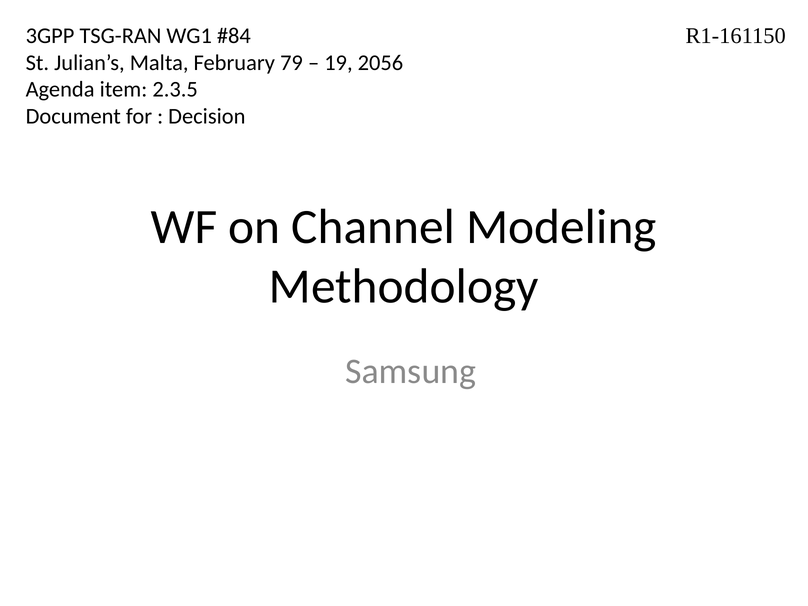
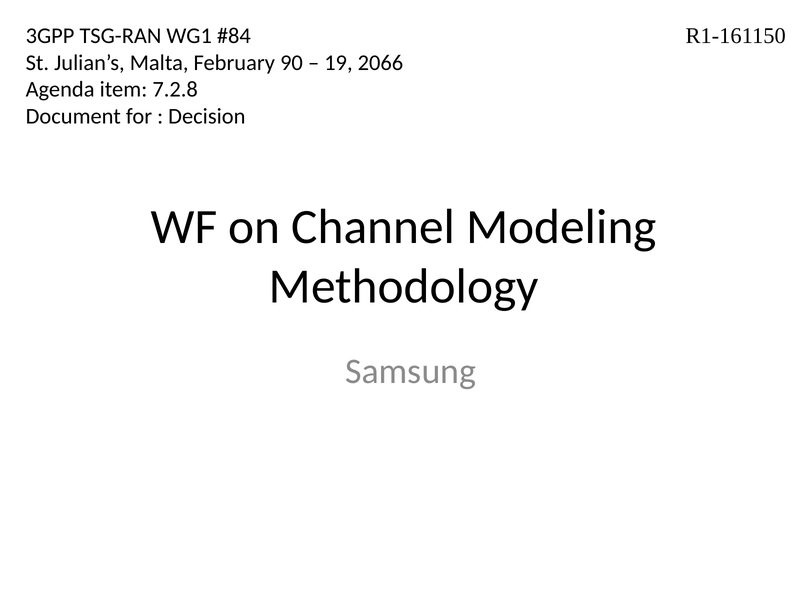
79: 79 -> 90 (291, 63)
2056: 2056 -> 2066 (380, 63)
2.3.5: 2.3.5 -> 7.2.8 (175, 90)
